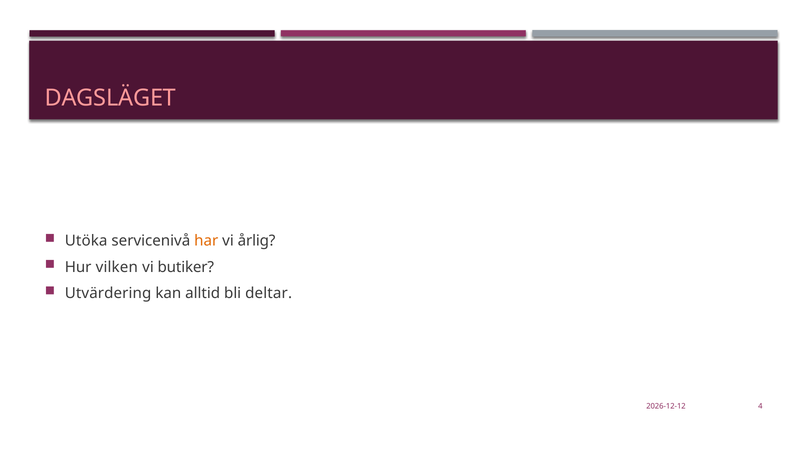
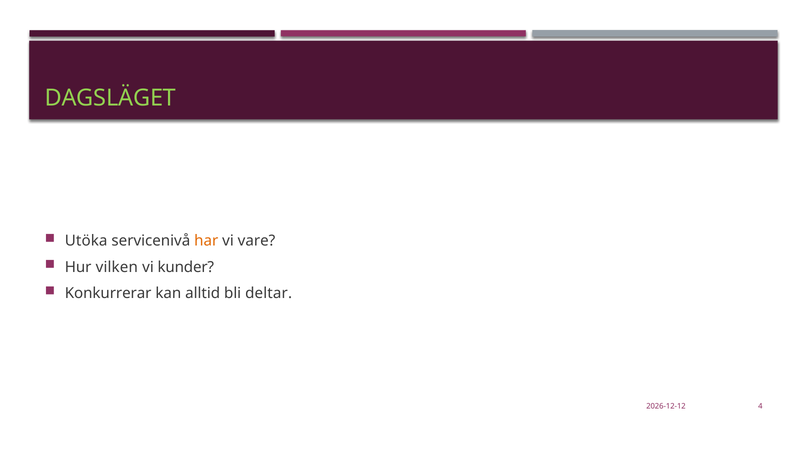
DAGSLÄGET colour: pink -> light green (110, 98)
årlig: årlig -> vare (257, 241)
butiker: butiker -> kunder (186, 267)
Utvärdering: Utvärdering -> Konkurrerar (108, 293)
